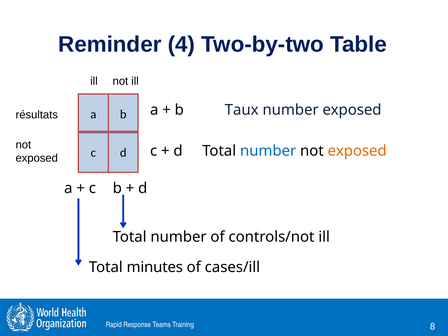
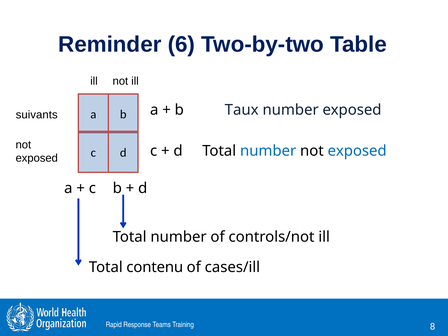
4: 4 -> 6 (181, 44)
résultats: résultats -> suivants (37, 115)
exposed colour: orange -> blue (357, 151)
minutes: minutes -> contenu (155, 267)
